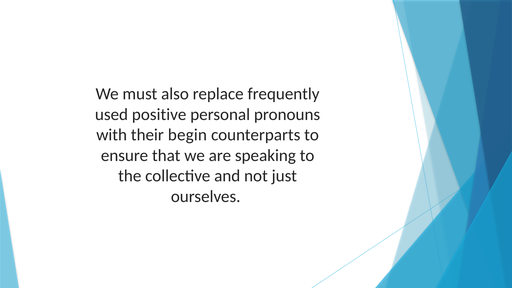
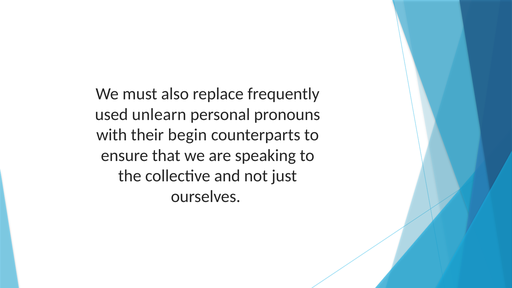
positive: positive -> unlearn (159, 114)
